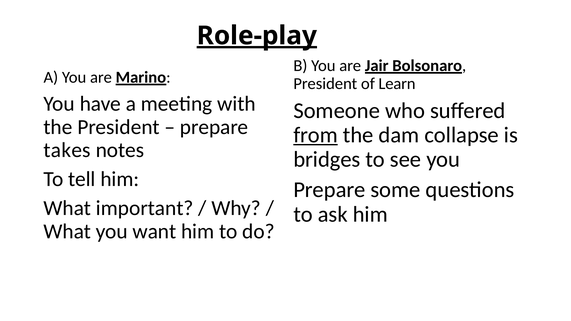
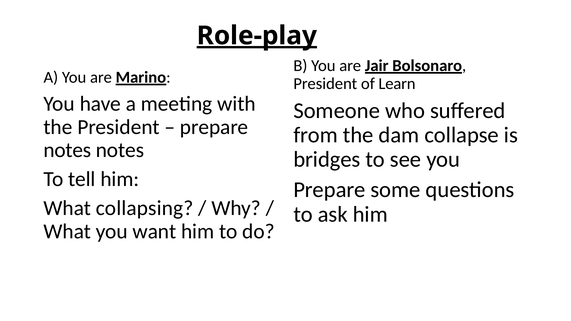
from underline: present -> none (316, 135)
takes: takes -> notes (67, 150)
important: important -> collapsing (145, 208)
